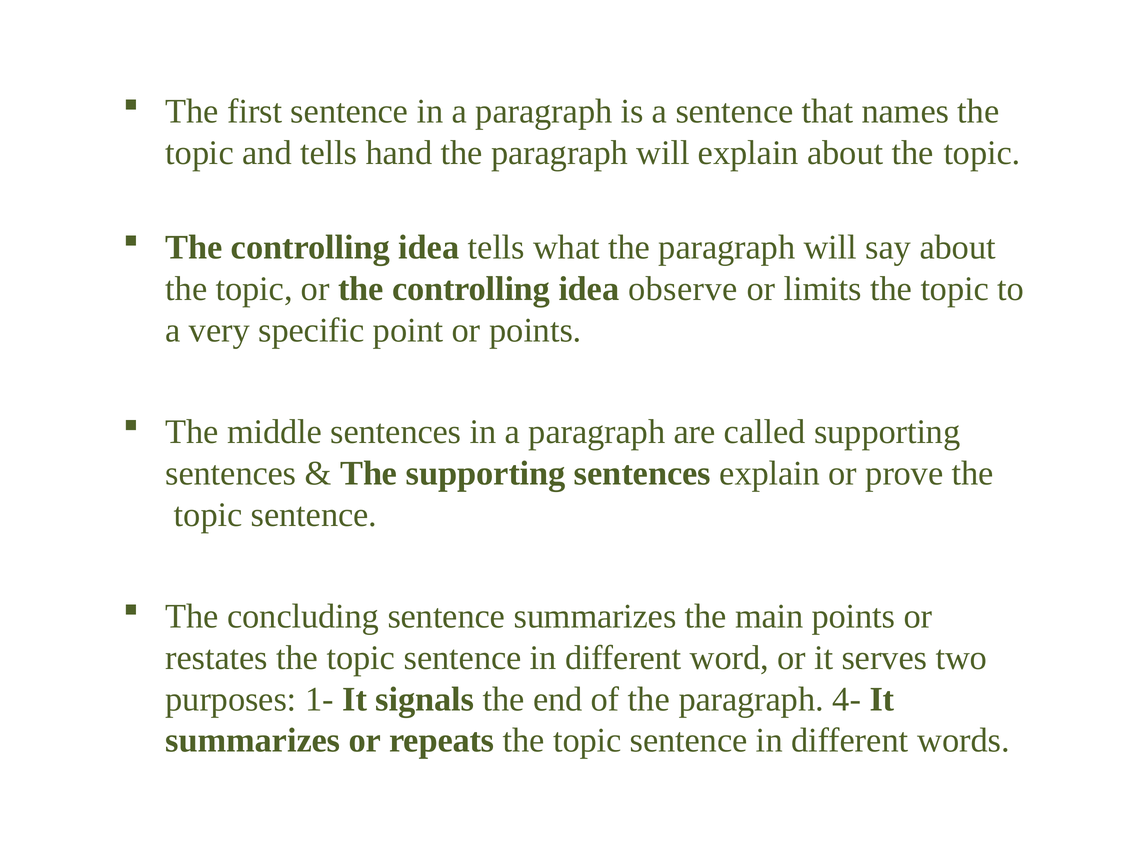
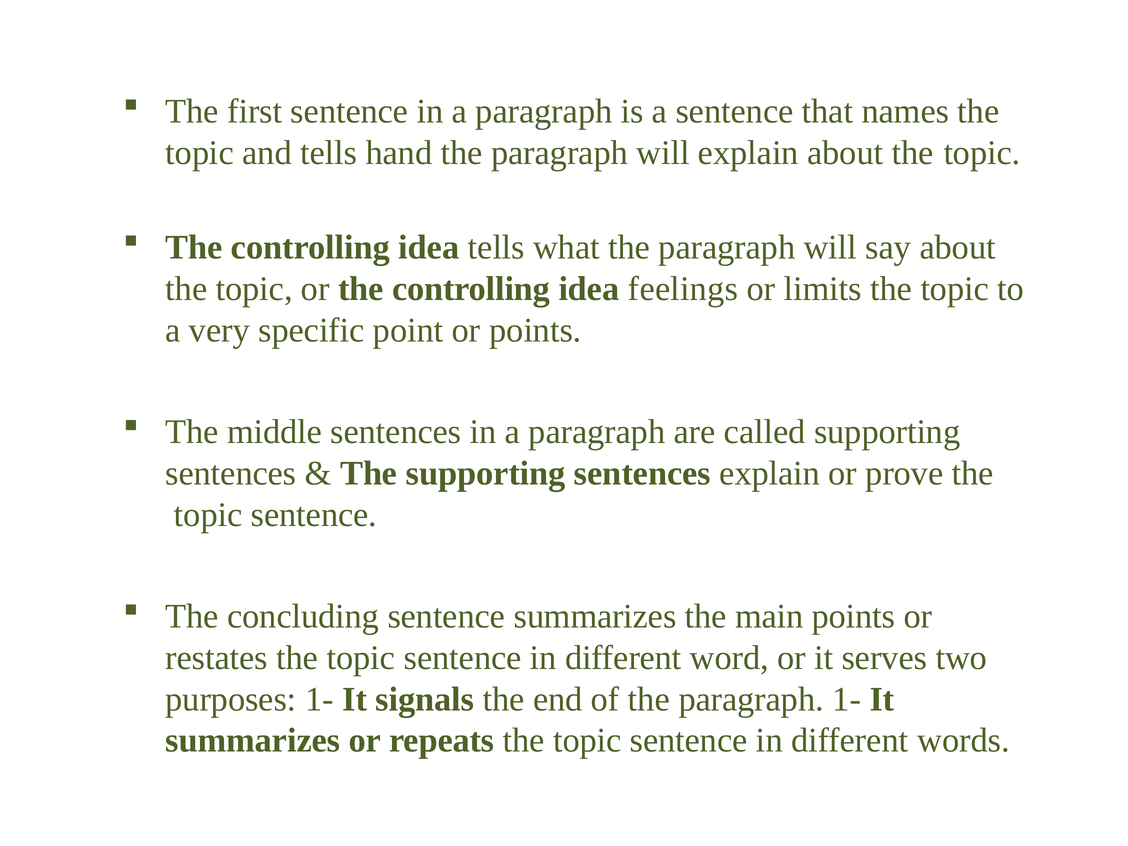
observe: observe -> feelings (683, 289)
paragraph 4-: 4- -> 1- (847, 699)
